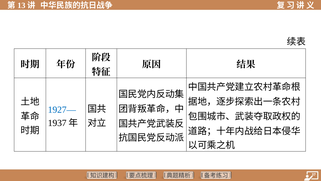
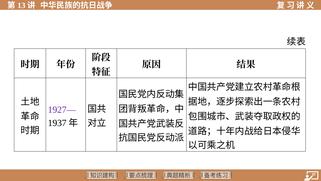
1927— colour: blue -> purple (62, 109)
